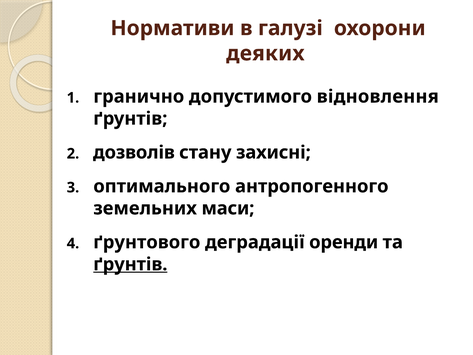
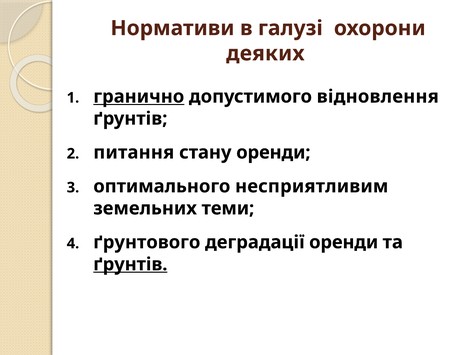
гранично underline: none -> present (139, 96)
дозволів: дозволів -> питання (134, 152)
стану захисні: захисні -> оренди (273, 152)
антропогенного: антропогенного -> несприятливим (312, 186)
маси: маси -> теми (228, 208)
